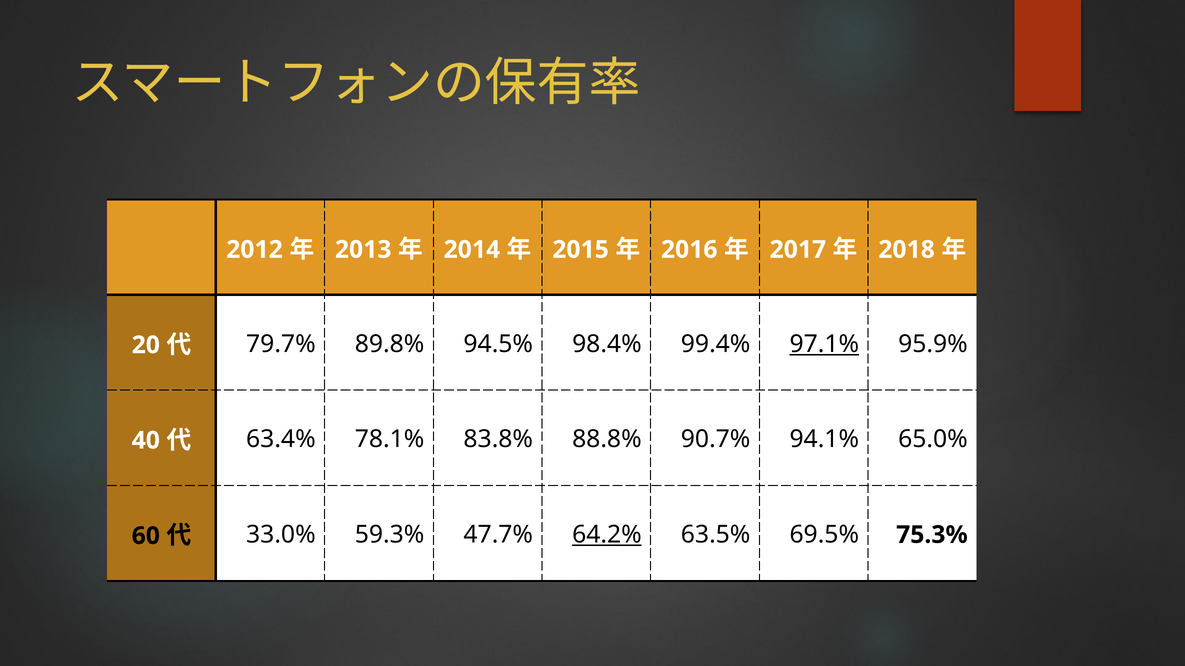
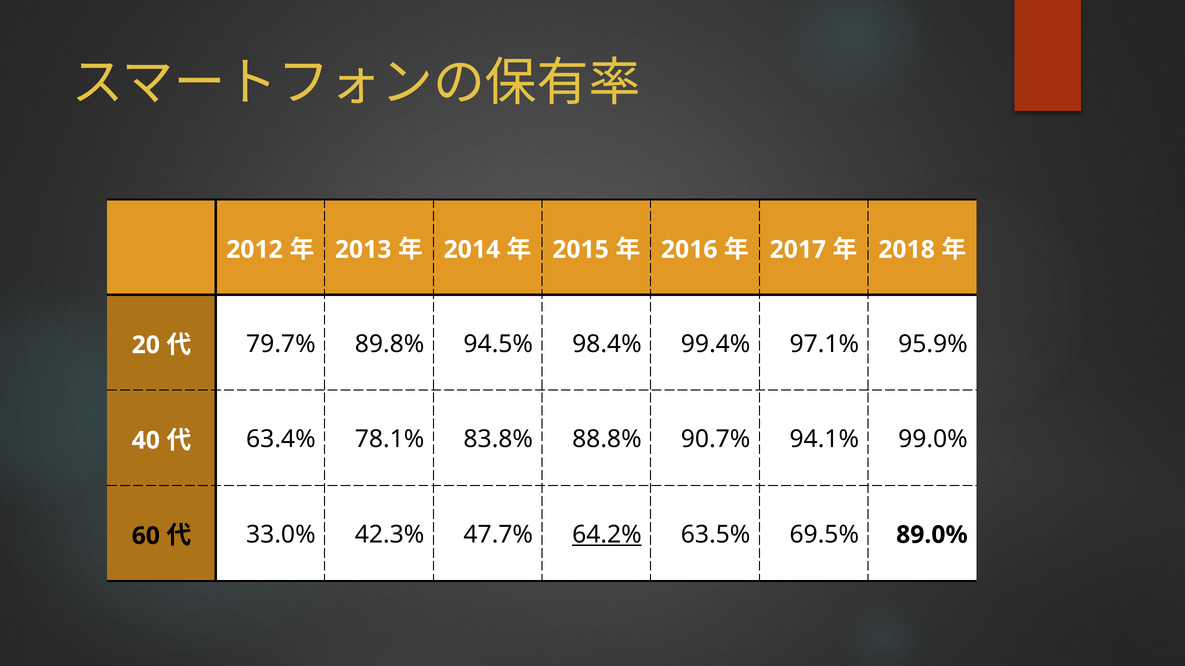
97.1% underline: present -> none (824, 344)
65.0%: 65.0% -> 99.0% (933, 440)
59.3%: 59.3% -> 42.3% (390, 535)
75.3%: 75.3% -> 89.0% (932, 535)
